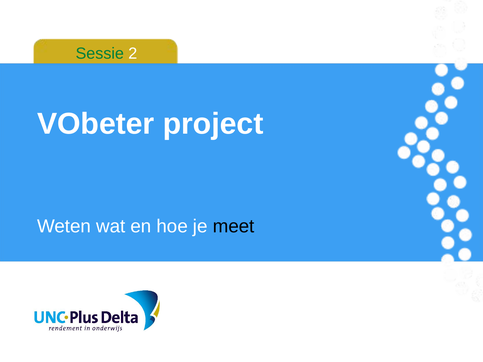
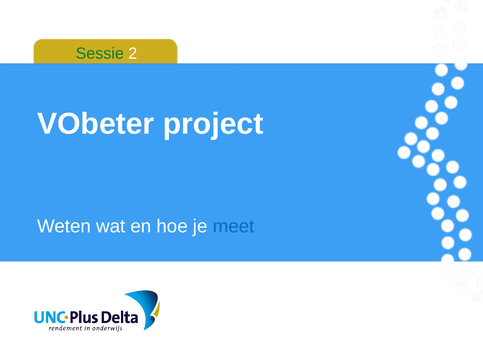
meet colour: black -> blue (234, 227)
